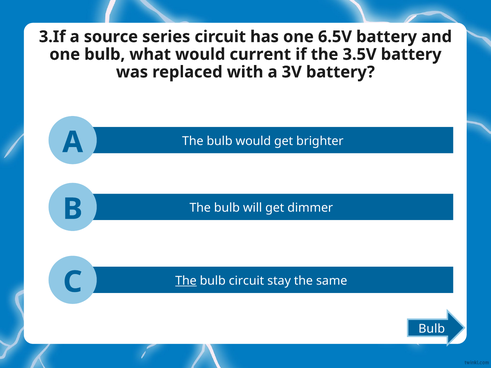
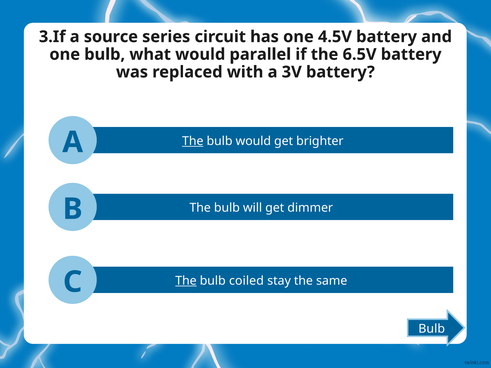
6.5V: 6.5V -> 4.5V (335, 37)
current: current -> parallel (260, 54)
3.5V: 3.5V -> 6.5V (360, 54)
The underline: none -> present (193, 141)
bulb circuit: circuit -> coiled (246, 281)
